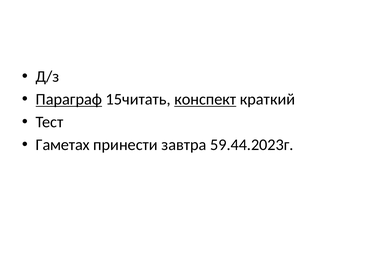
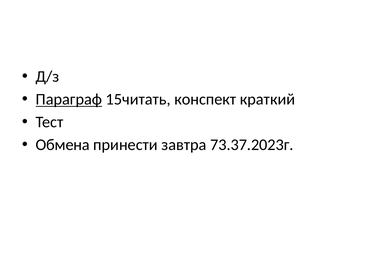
конспект underline: present -> none (205, 100)
Гаметах: Гаметах -> Обмена (63, 145)
59.44.2023г: 59.44.2023г -> 73.37.2023г (252, 145)
